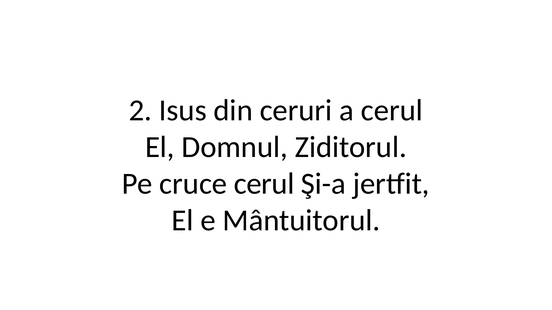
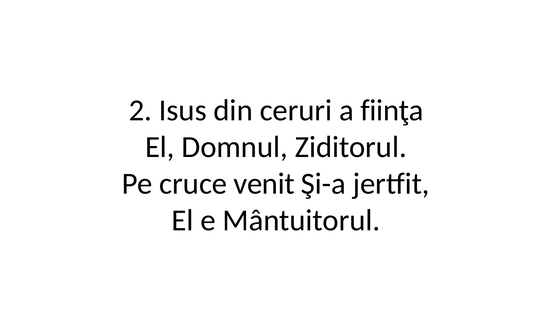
a cerul: cerul -> fiinţa (392, 110)
cruce cerul: cerul -> venit (264, 184)
